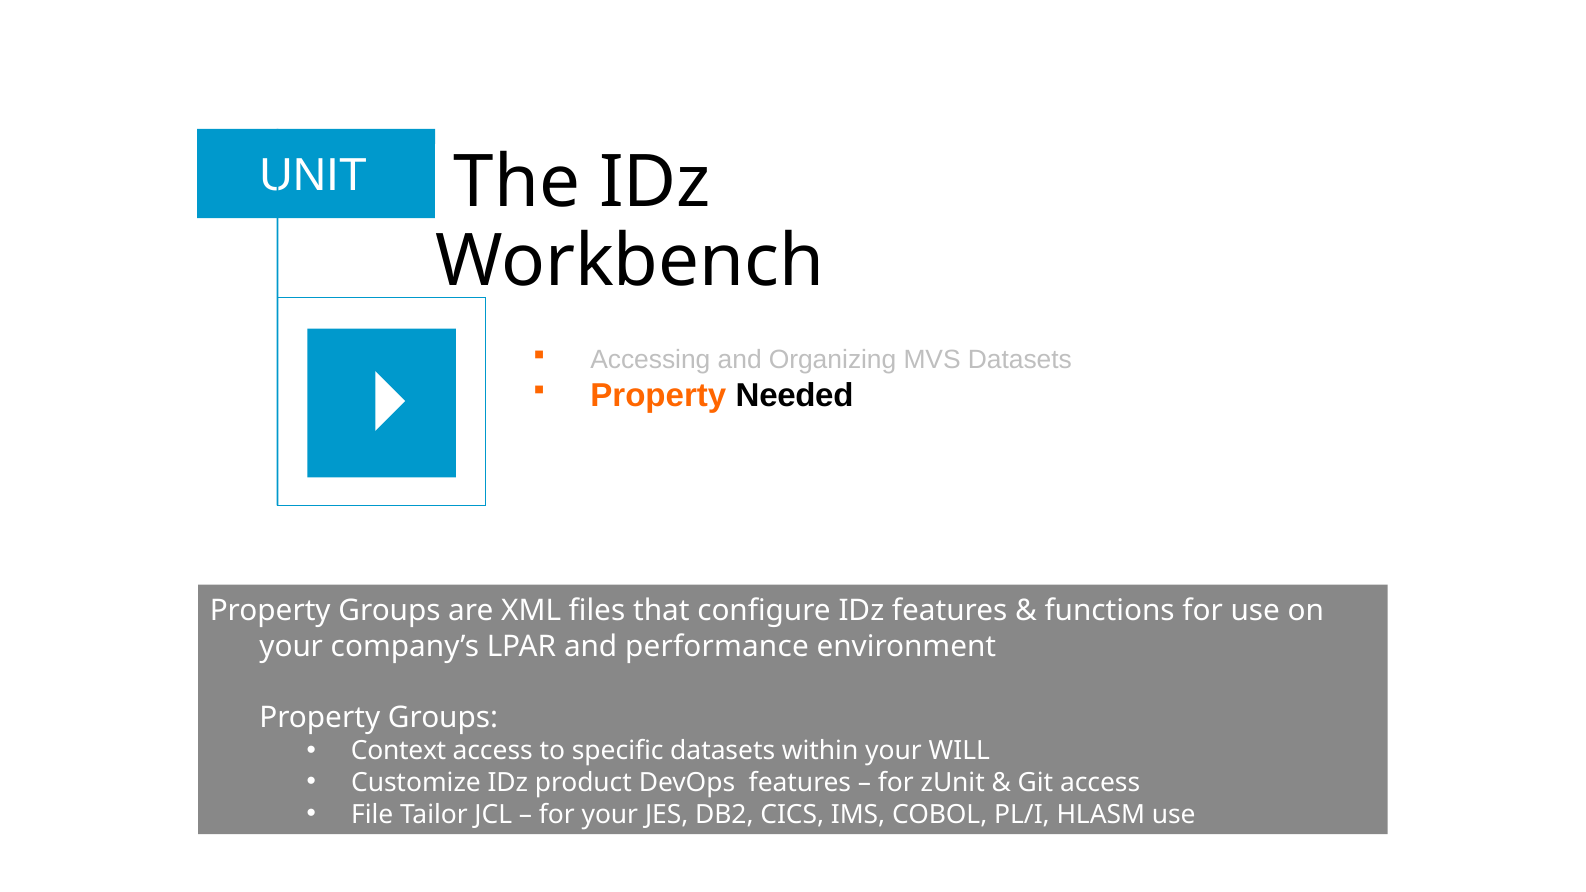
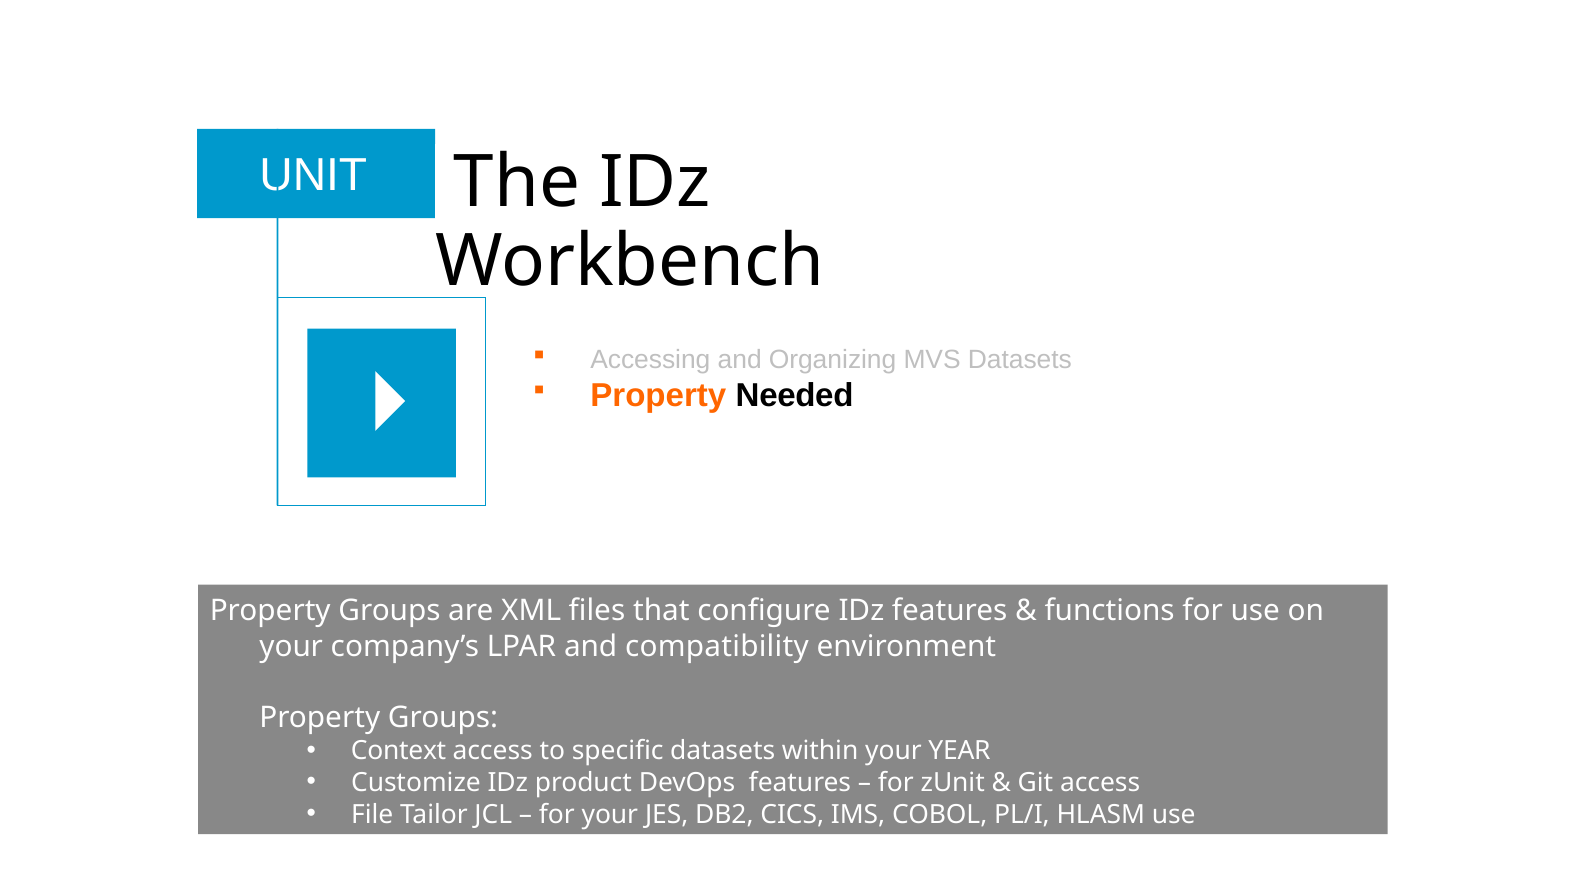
performance: performance -> compatibility (717, 646)
WILL: WILL -> YEAR (960, 751)
